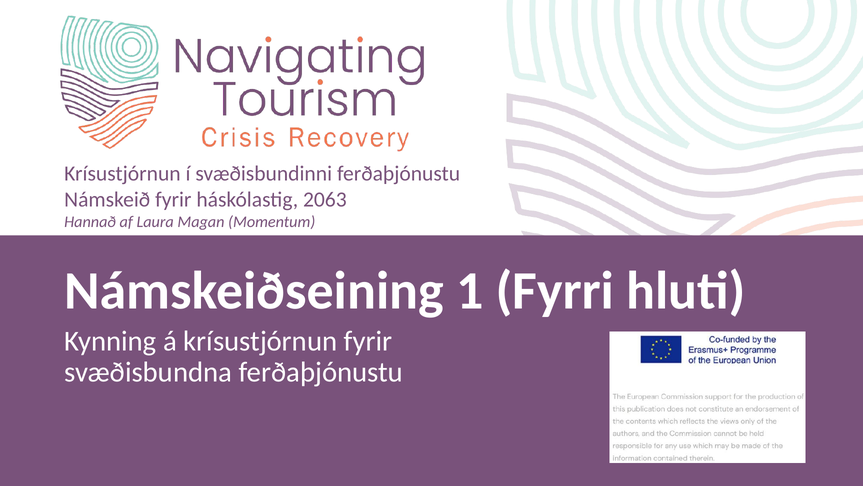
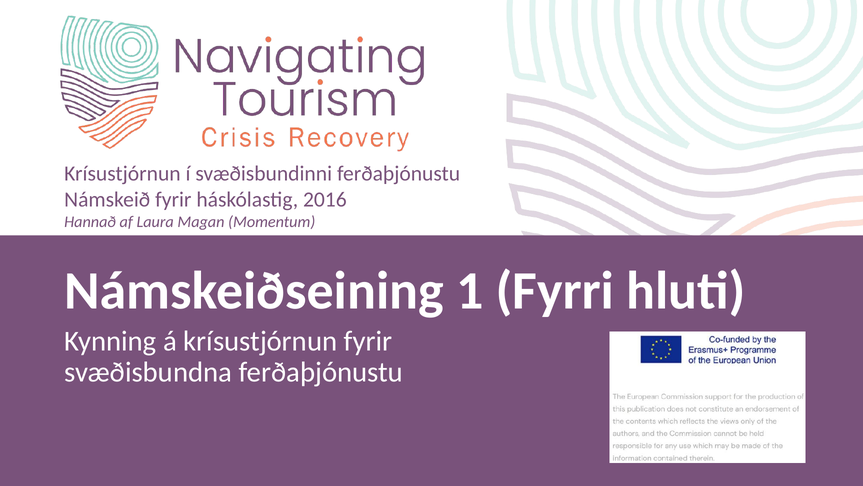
2063: 2063 -> 2016 (325, 199)
